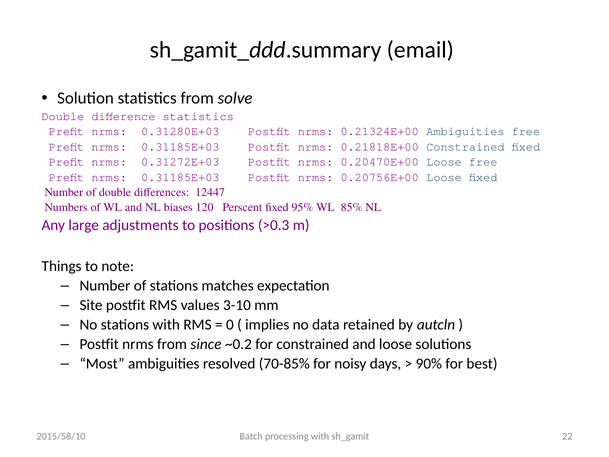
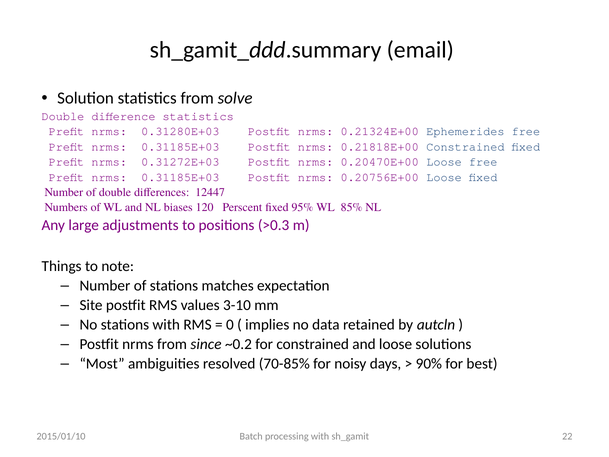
0.21324E+00 Ambiguities: Ambiguities -> Ephemerides (465, 131)
2015/58/10: 2015/58/10 -> 2015/01/10 (61, 436)
